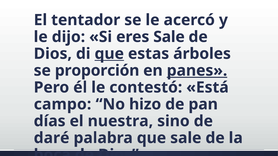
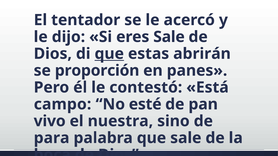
árboles: árboles -> abrirán (202, 54)
panes underline: present -> none (197, 71)
hizo: hizo -> esté (145, 104)
días: días -> vivo (50, 121)
daré: daré -> para (52, 138)
